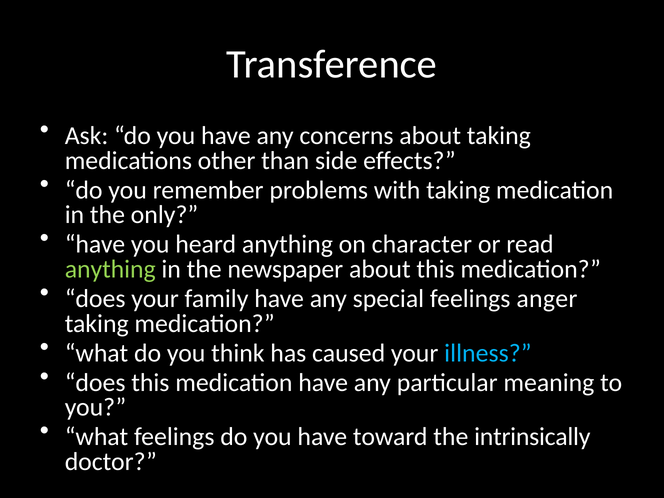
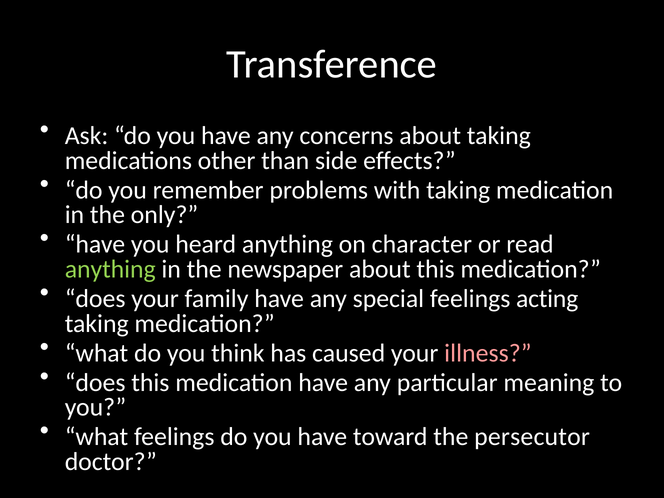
anger: anger -> acting (547, 299)
illness colour: light blue -> pink (488, 353)
intrinsically: intrinsically -> persecutor (532, 437)
